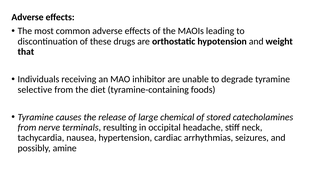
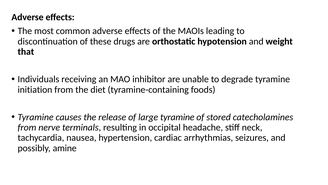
selective: selective -> initiation (35, 89)
large chemical: chemical -> tyramine (177, 117)
